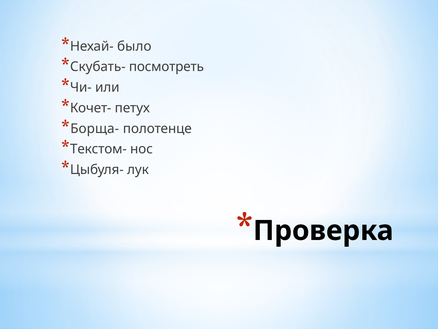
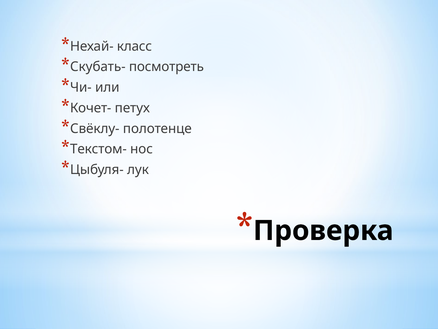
было: было -> класс (134, 46)
Борща-: Борща- -> Свёклу- (95, 128)
